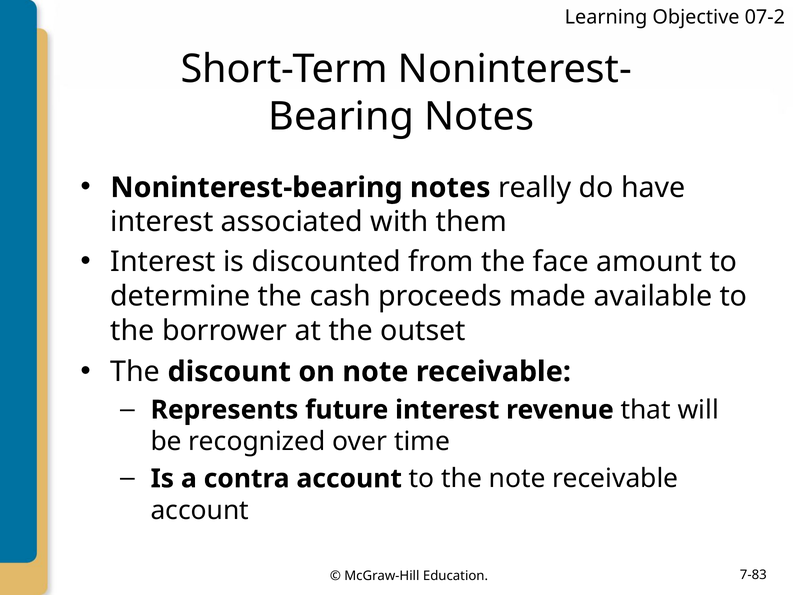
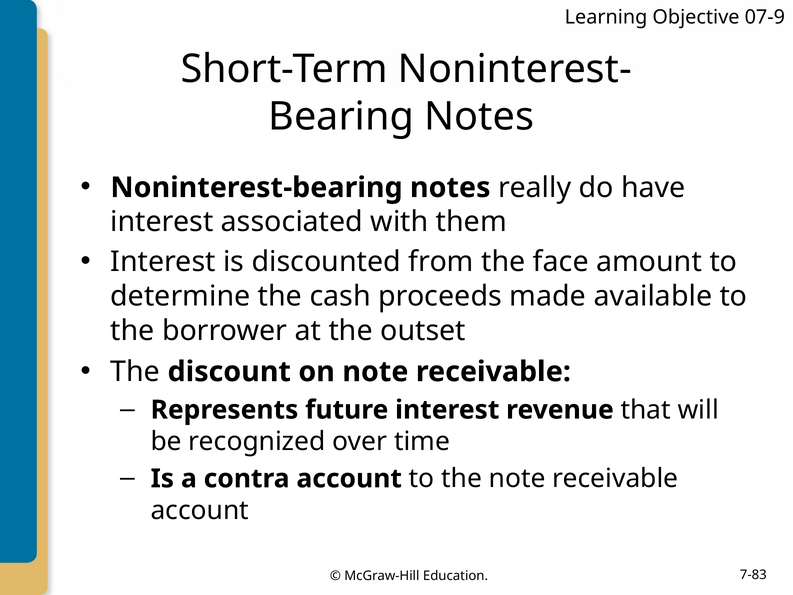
07-2: 07-2 -> 07-9 (765, 17)
